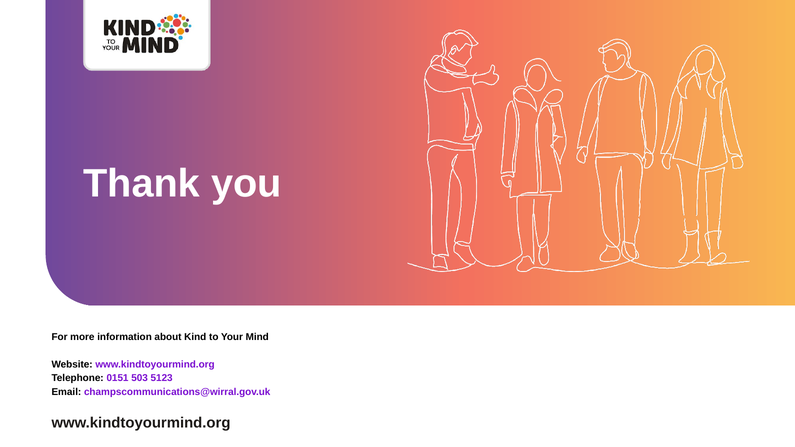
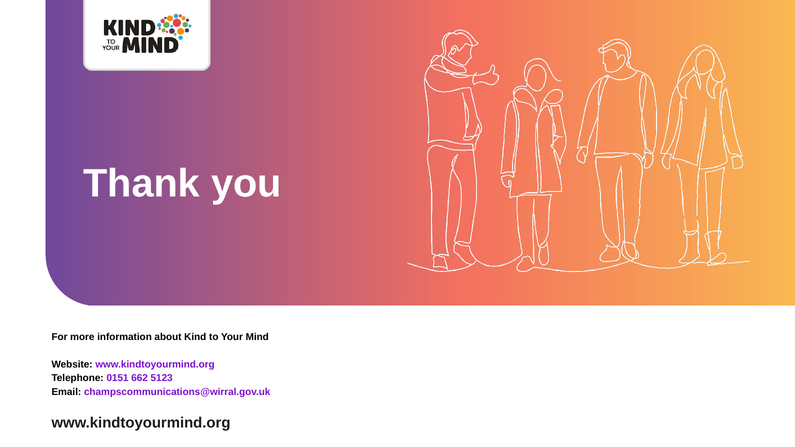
503: 503 -> 662 (140, 378)
